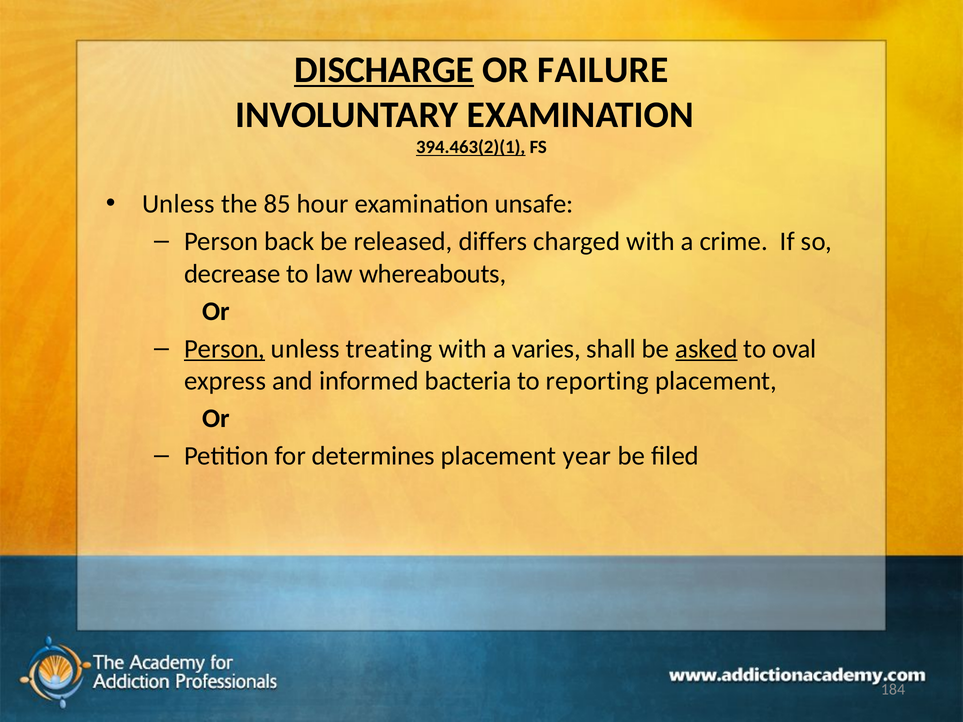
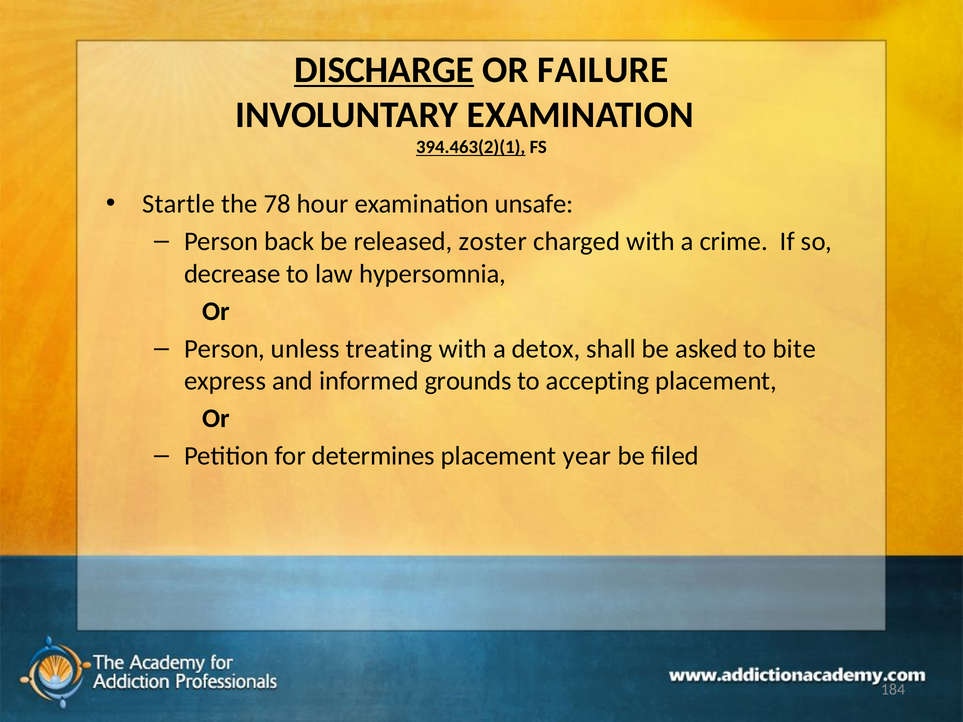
Unless: Unless -> Startle (179, 204)
85: 85 -> 78 (277, 204)
differs: differs -> zoster (493, 242)
whereabouts: whereabouts -> hypersomnia (433, 274)
Person underline: present -> none (225, 349)
varies: varies -> detox (546, 349)
asked underline: present -> none (706, 349)
oval: oval -> bite (794, 349)
bacteria: bacteria -> grounds (468, 381)
reporting: reporting -> accepting (598, 381)
